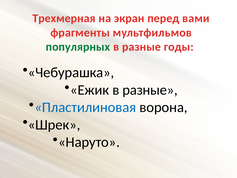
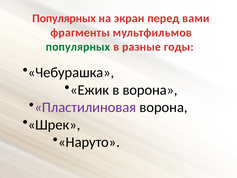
Трехмерная: Трехмерная -> Популярных (64, 18)
Ежик в разные: разные -> ворона (150, 90)
Пластилиновая colour: blue -> purple (85, 107)
